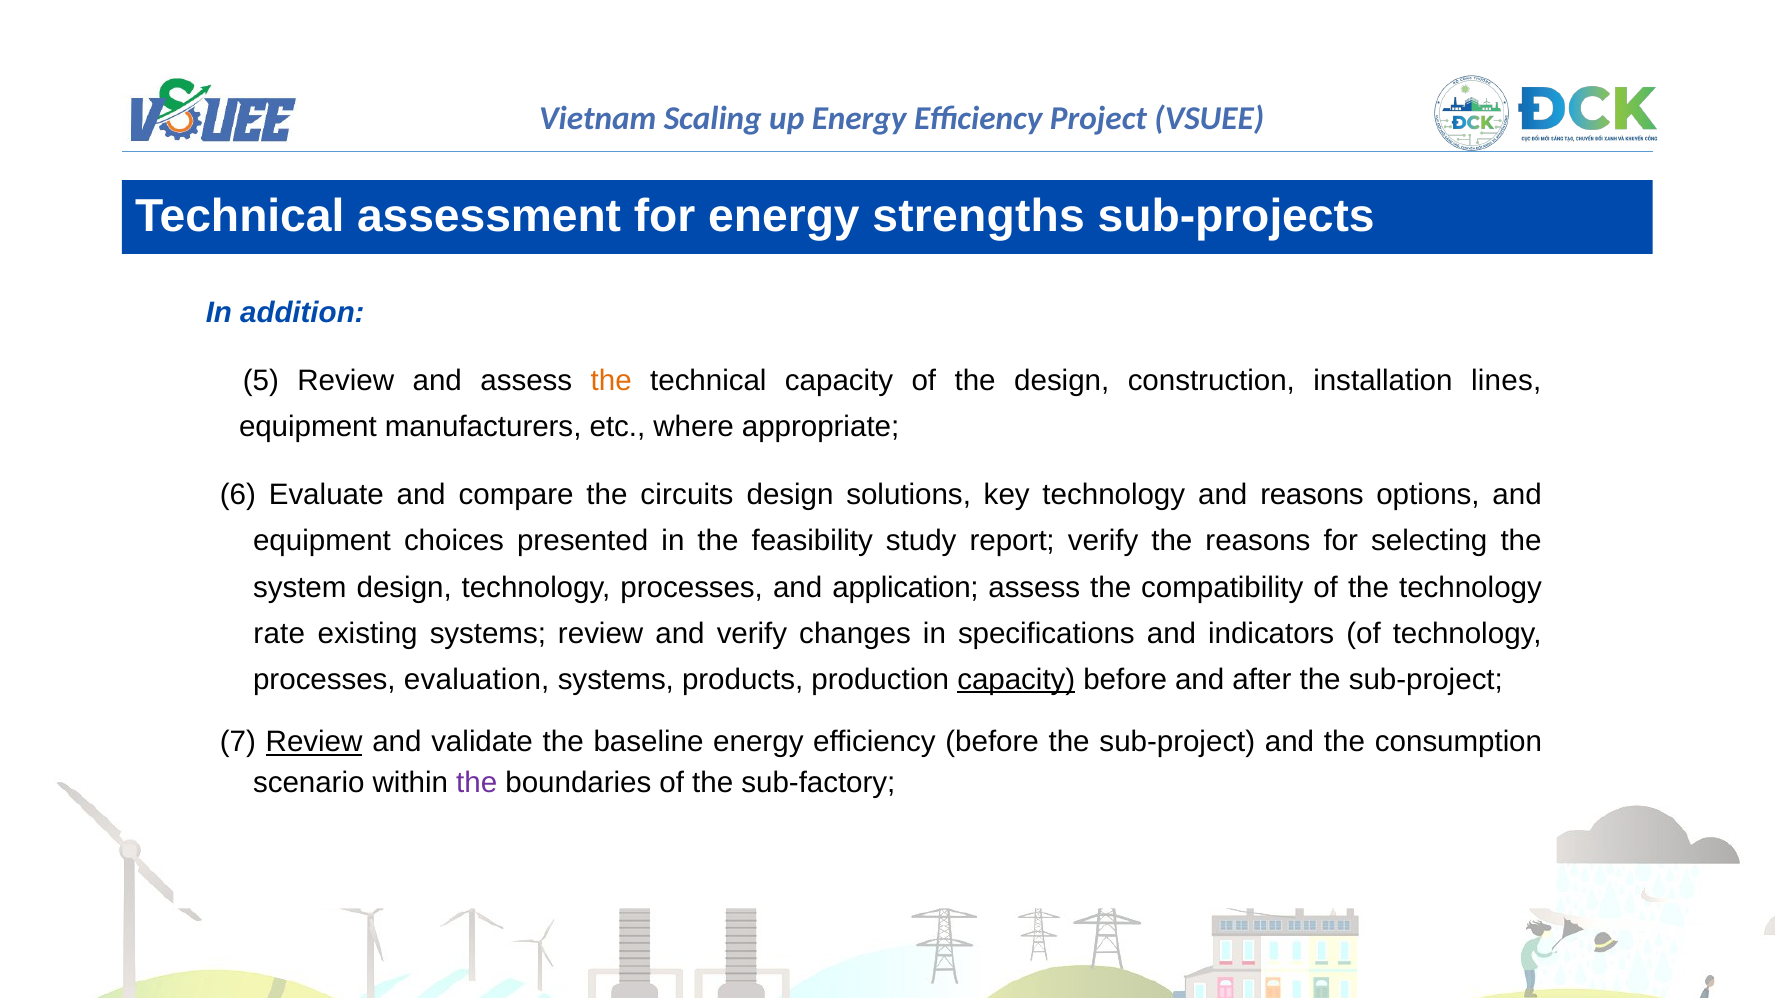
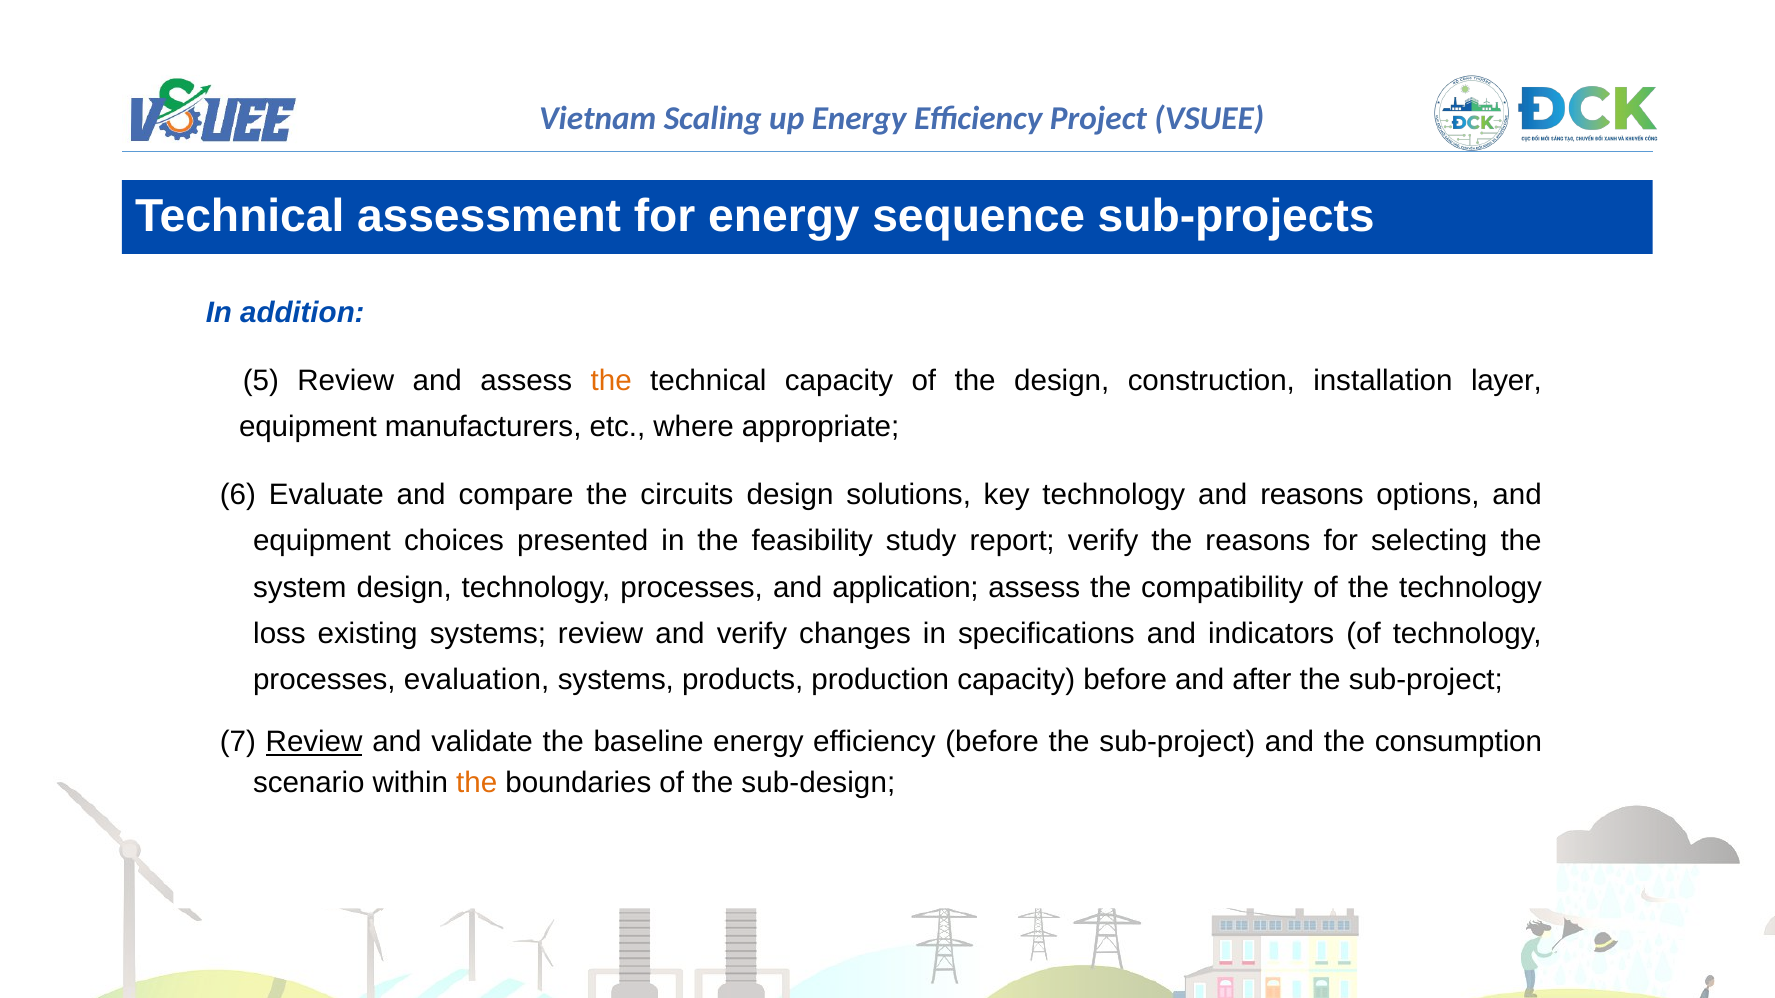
strengths: strengths -> sequence (979, 217)
lines: lines -> layer (1506, 381)
rate: rate -> loss (279, 634)
capacity underline: present -> none (1016, 680)
the colour: purple -> orange (477, 783)
sub-factory: sub-factory -> sub-design (818, 783)
